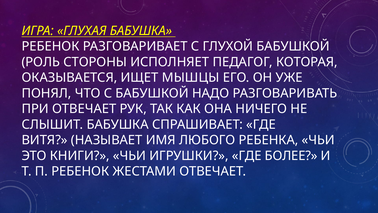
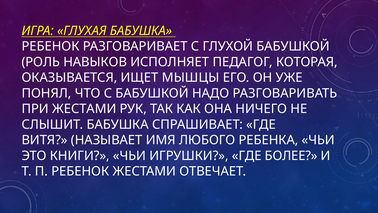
СТОРОНЫ: СТОРОНЫ -> НАВЫКОВ (95, 62)
ПРИ ОТВЕЧАЕТ: ОТВЕЧАЕТ -> ЖЕСТАМИ (84, 109)
